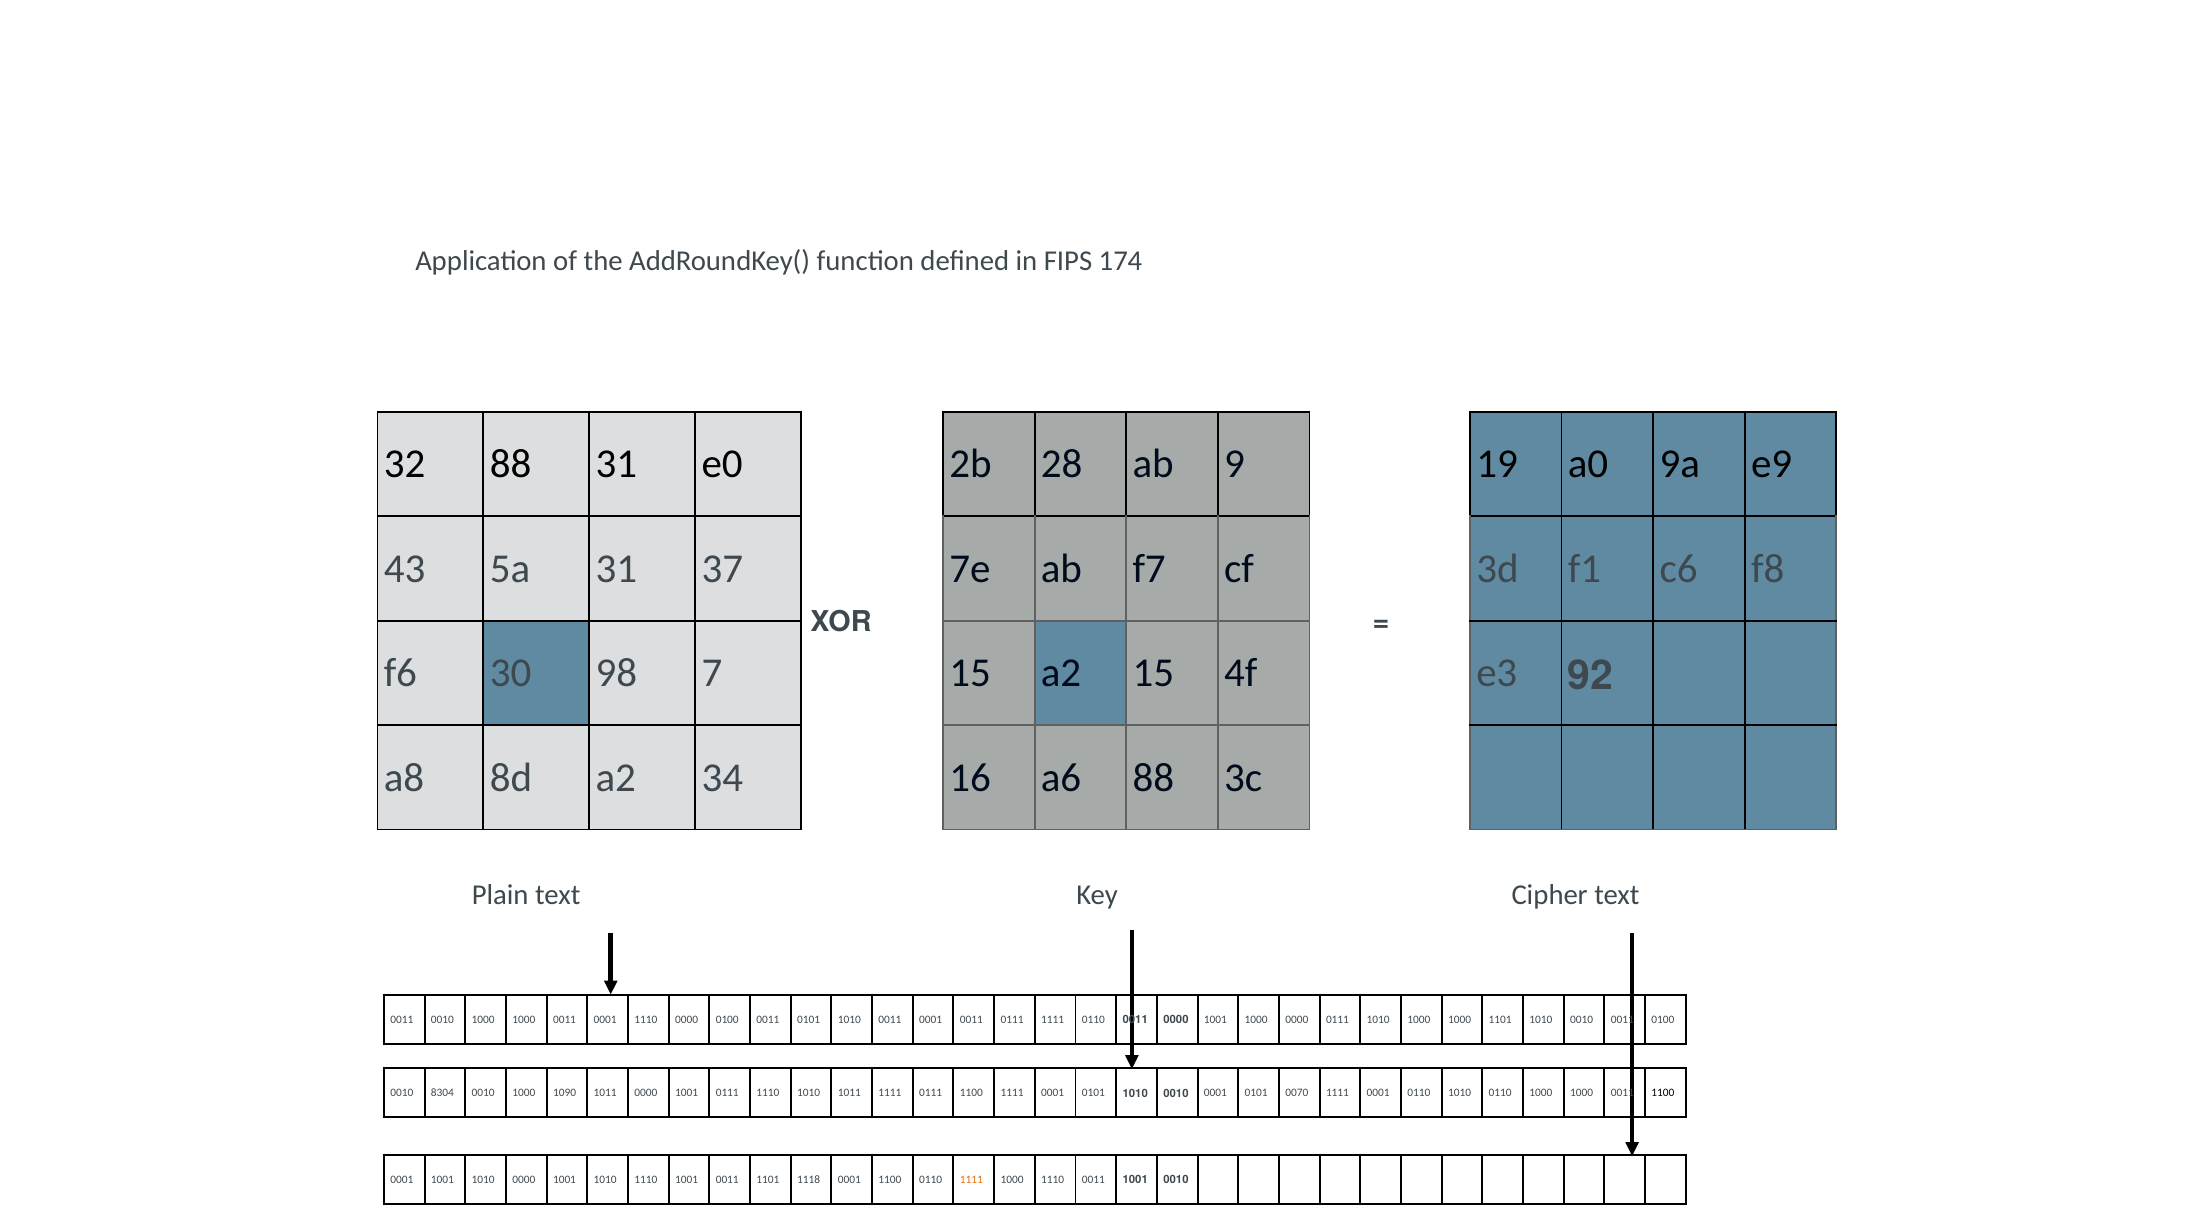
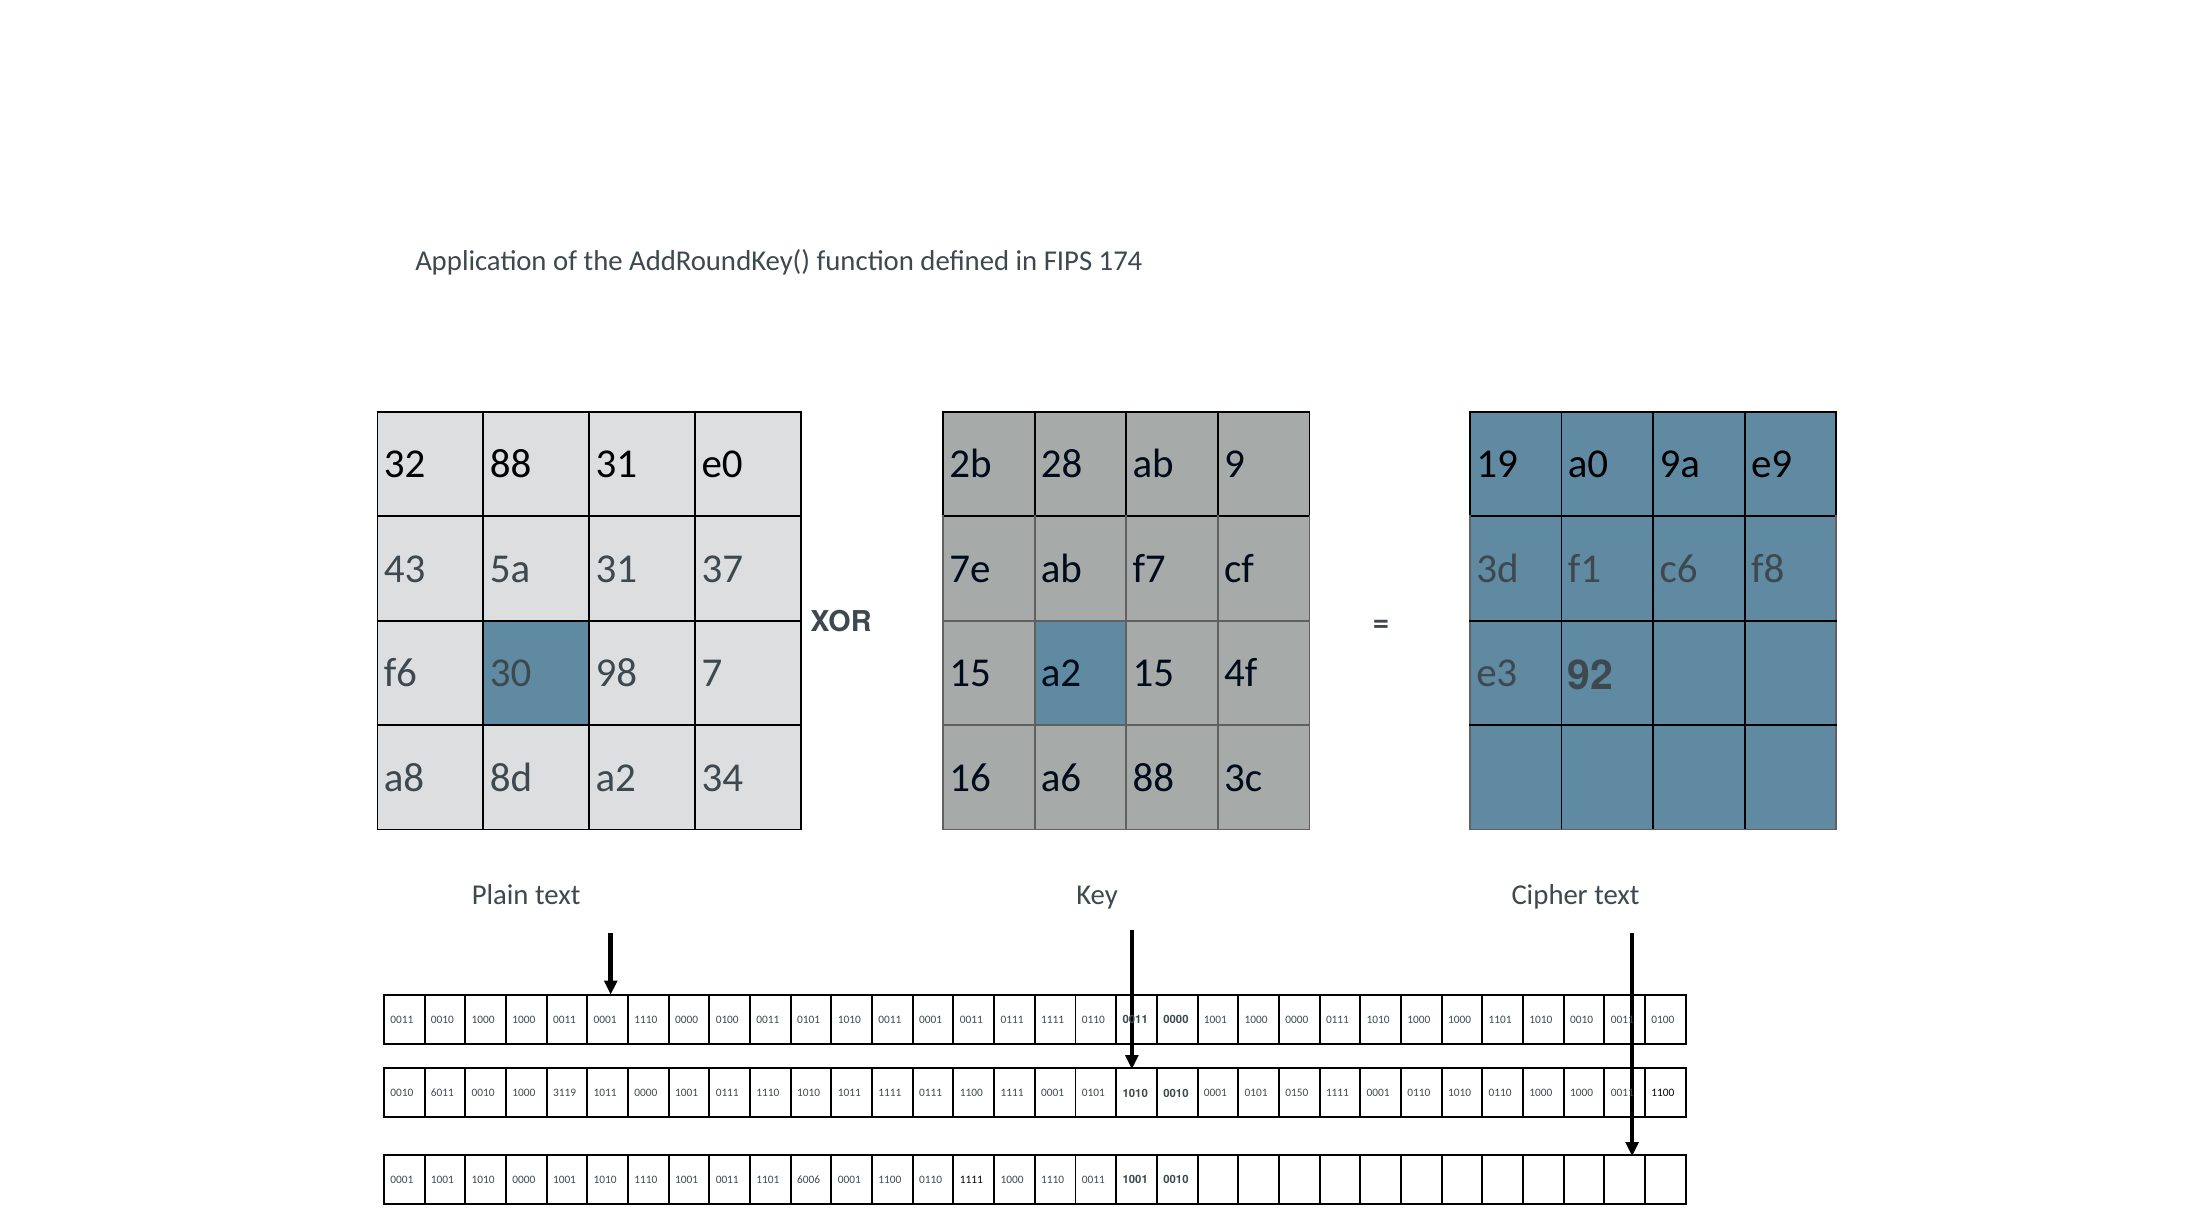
8304: 8304 -> 6011 (442, 1093)
1090: 1090 -> 3119 (565, 1093)
0070: 0070 -> 0150 (1297, 1093)
1118: 1118 -> 6006 (809, 1180)
1111 colour: orange -> black (971, 1180)
